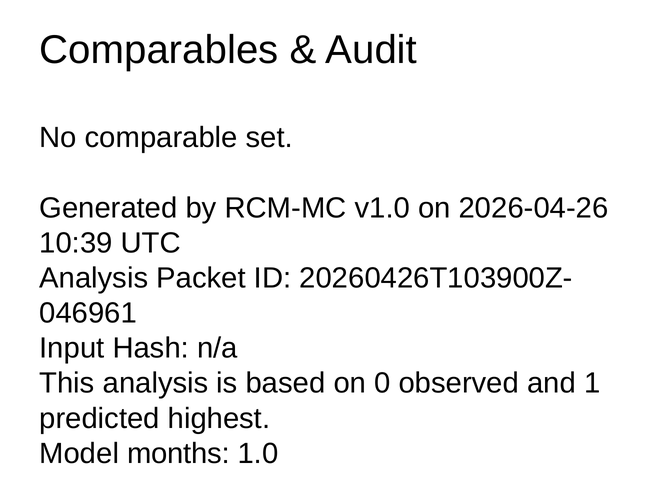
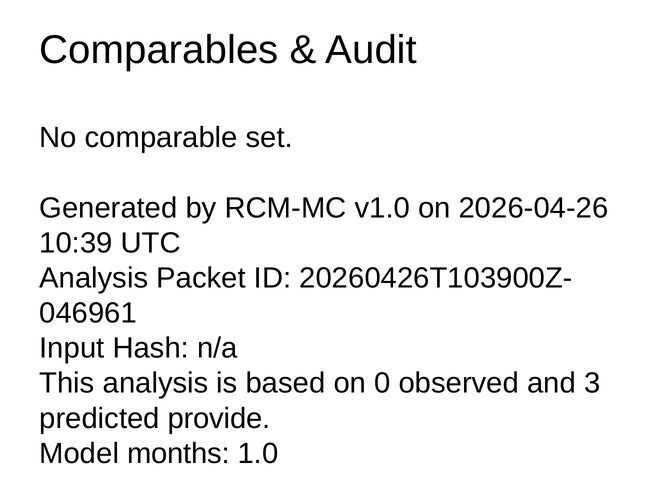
1: 1 -> 3 (592, 384)
highest: highest -> provide (219, 419)
